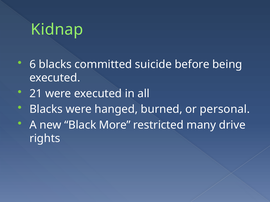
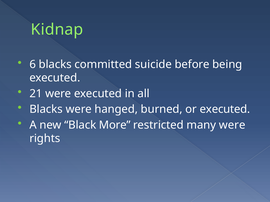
or personal: personal -> executed (225, 109)
many drive: drive -> were (232, 125)
